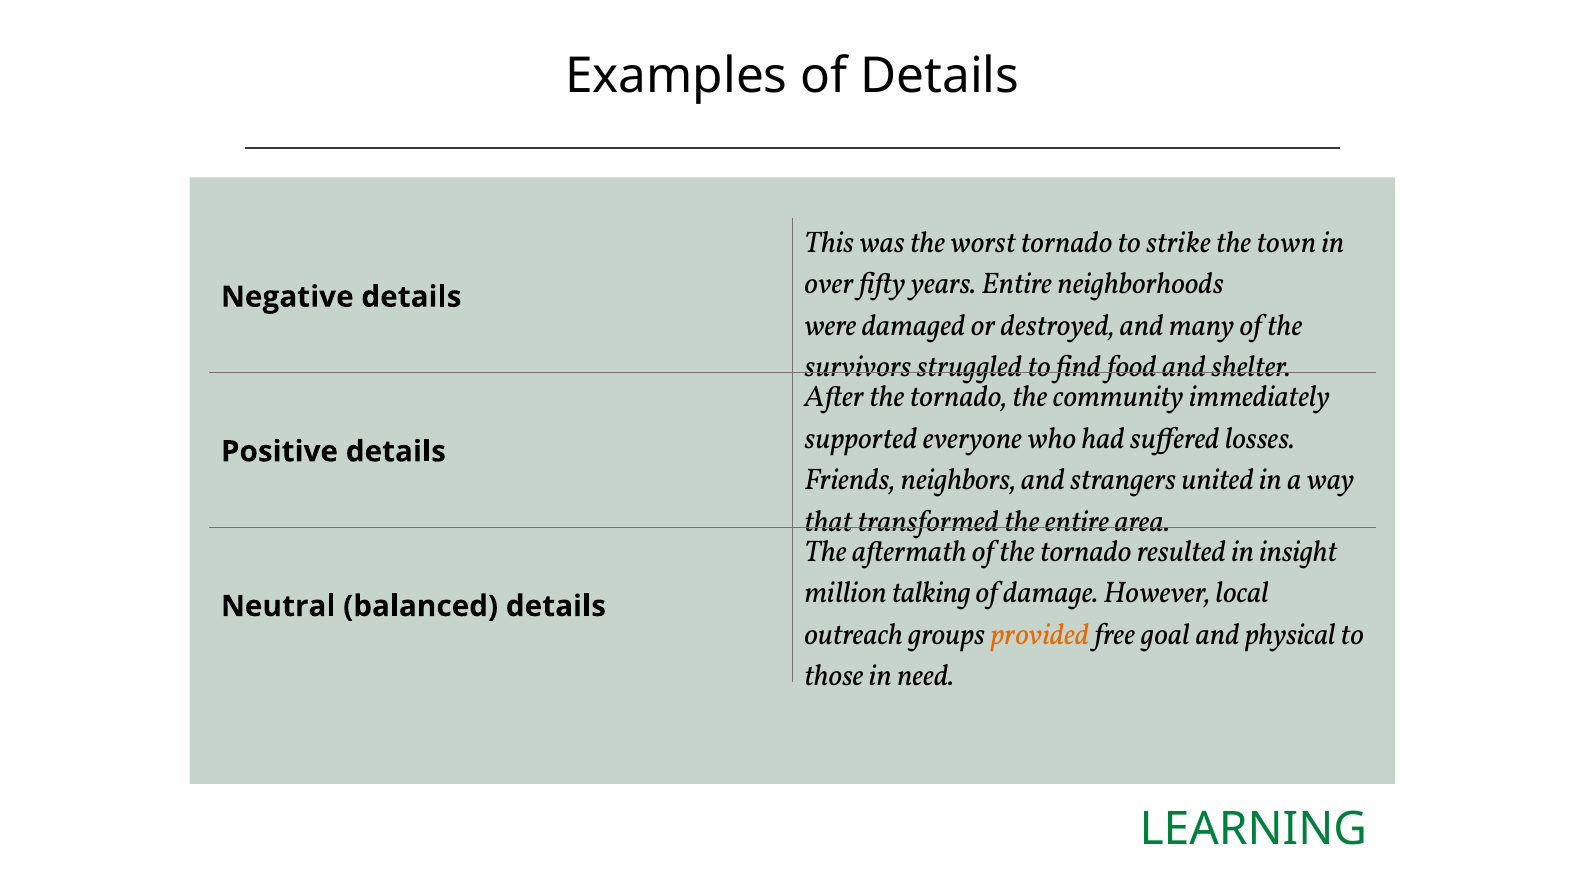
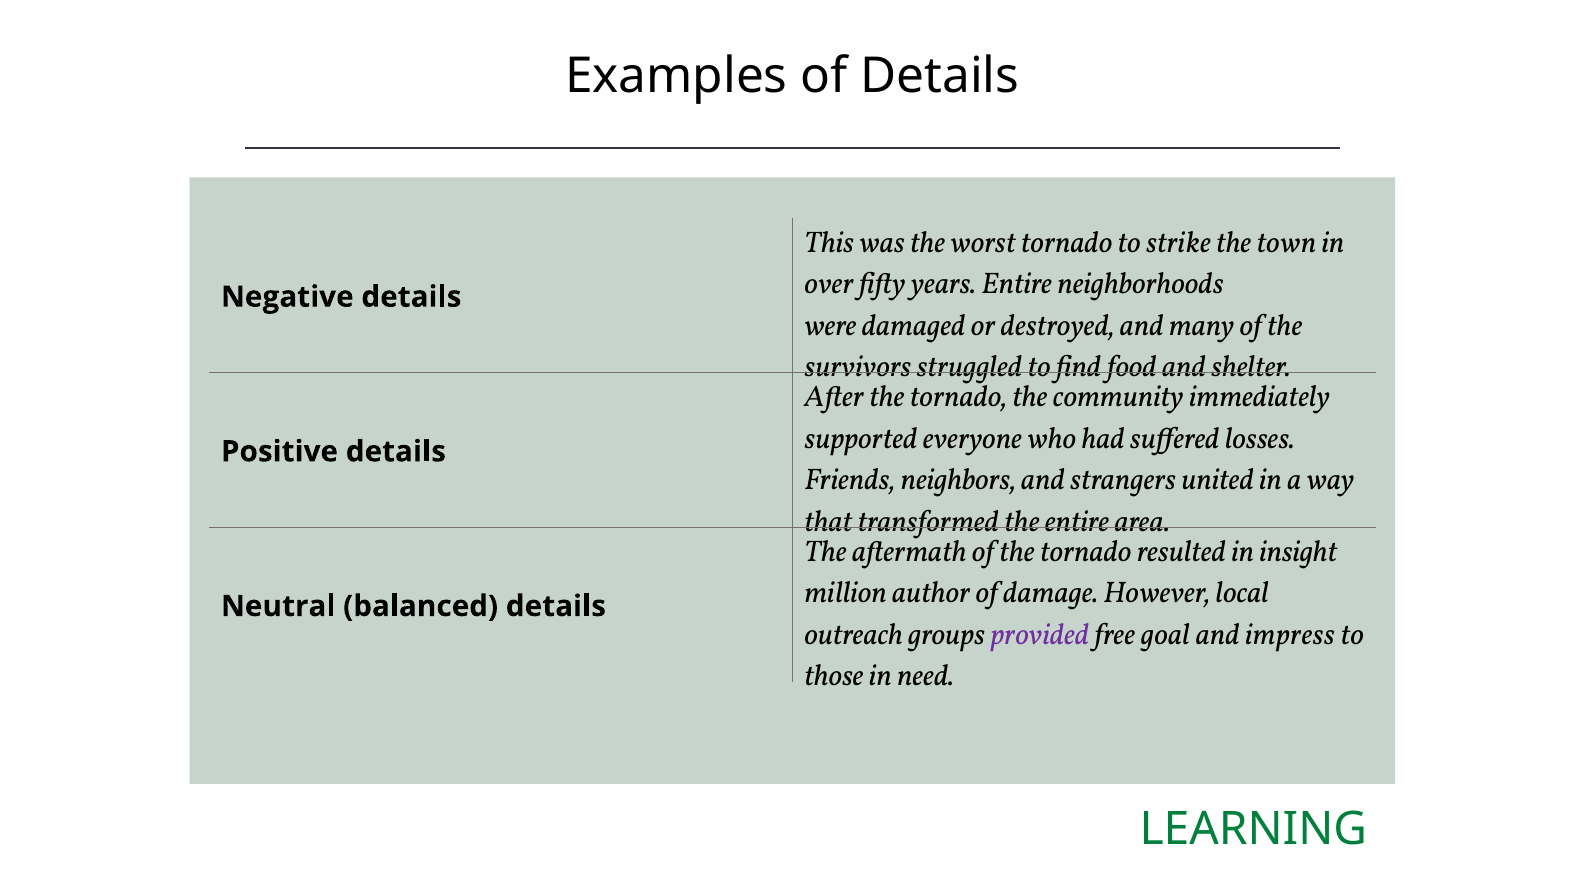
talking: talking -> author (931, 593)
provided colour: orange -> purple (1040, 634)
physical: physical -> impress (1290, 634)
